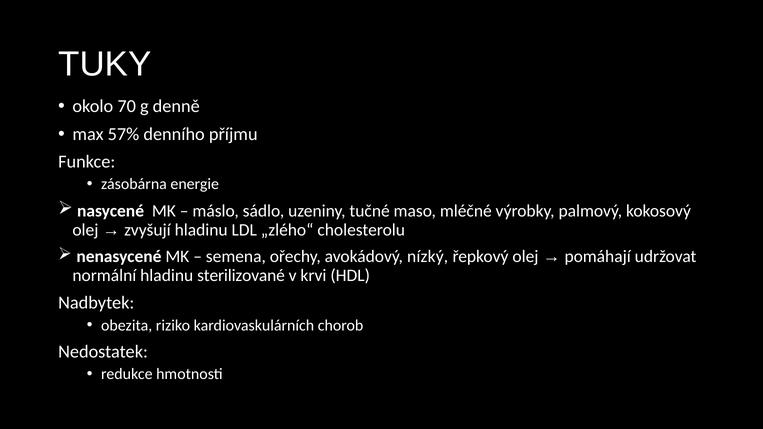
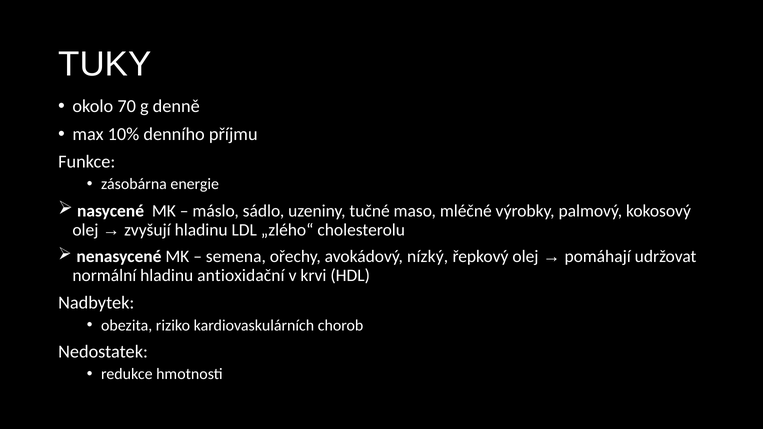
57%: 57% -> 10% (123, 134)
sterilizované: sterilizované -> antioxidační (241, 276)
